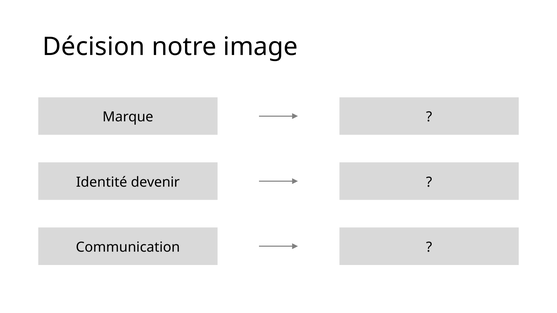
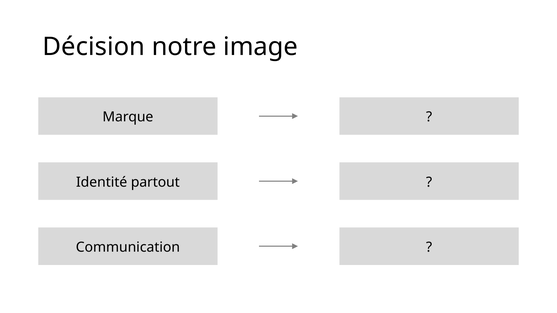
devenir: devenir -> partout (155, 182)
